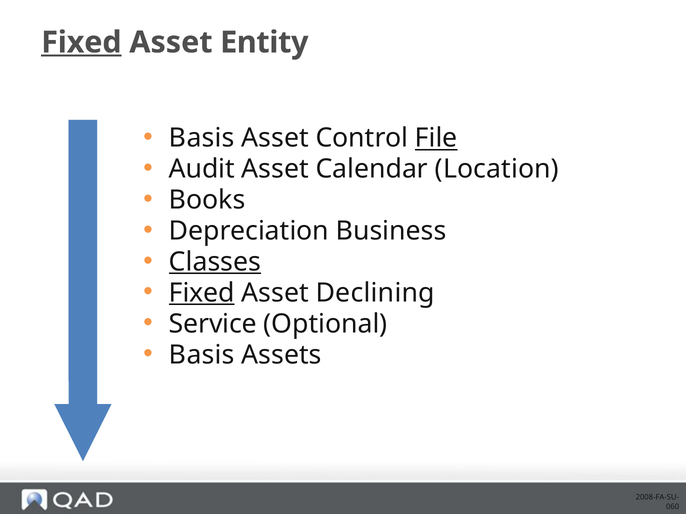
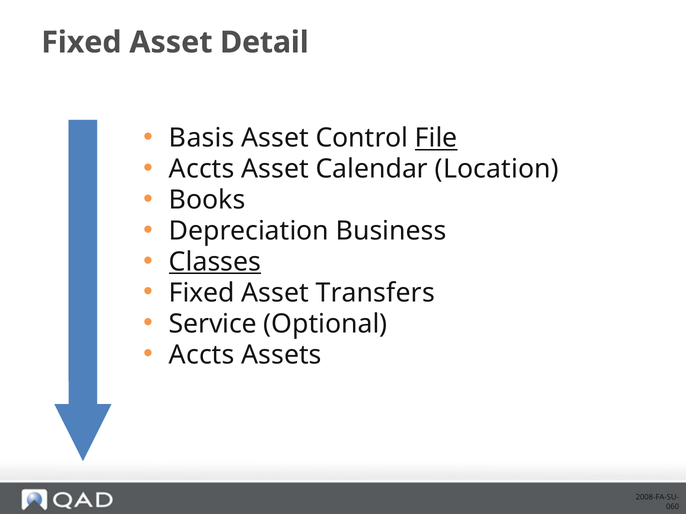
Fixed underline: present -> none (81, 42)
Entity: Entity -> Detail (264, 42)
Audit: Audit -> Accts (202, 169)
Fixed underline: present -> none (202, 293)
Declining: Declining -> Transfers (375, 293)
Basis: Basis -> Accts (202, 355)
